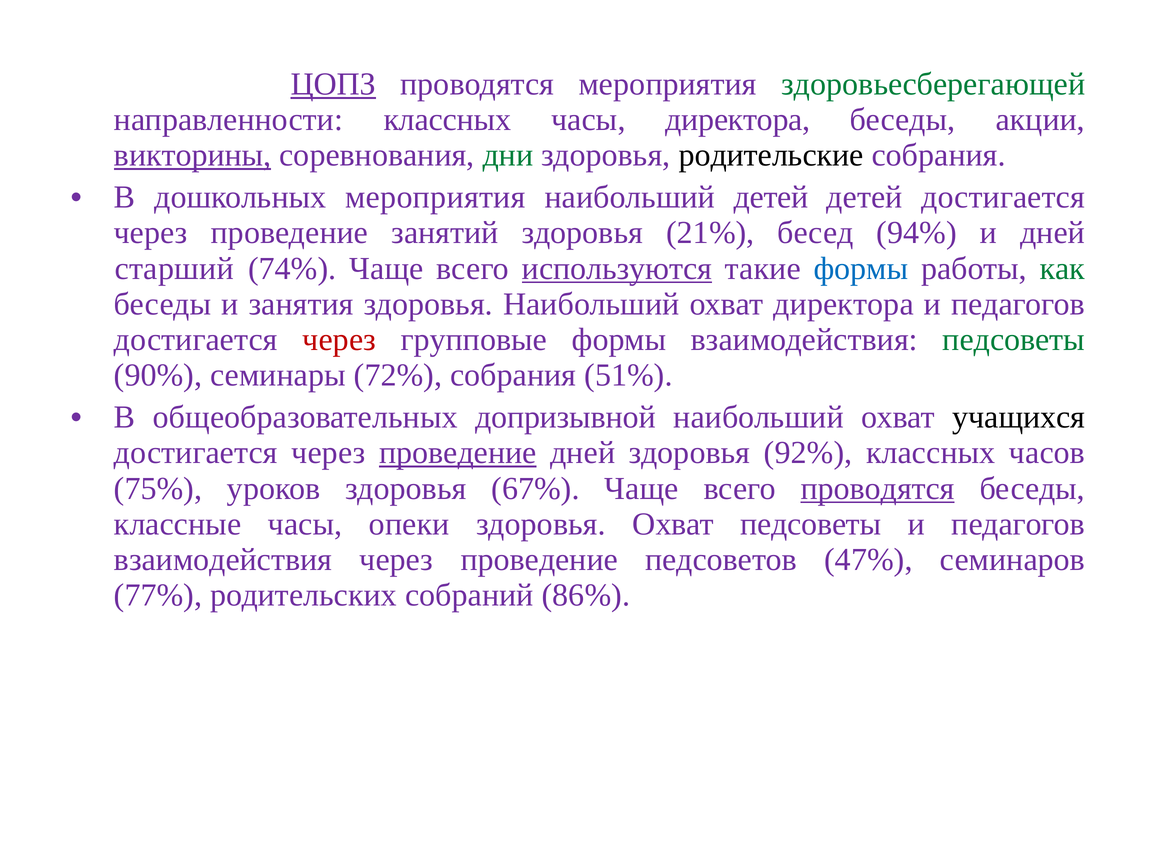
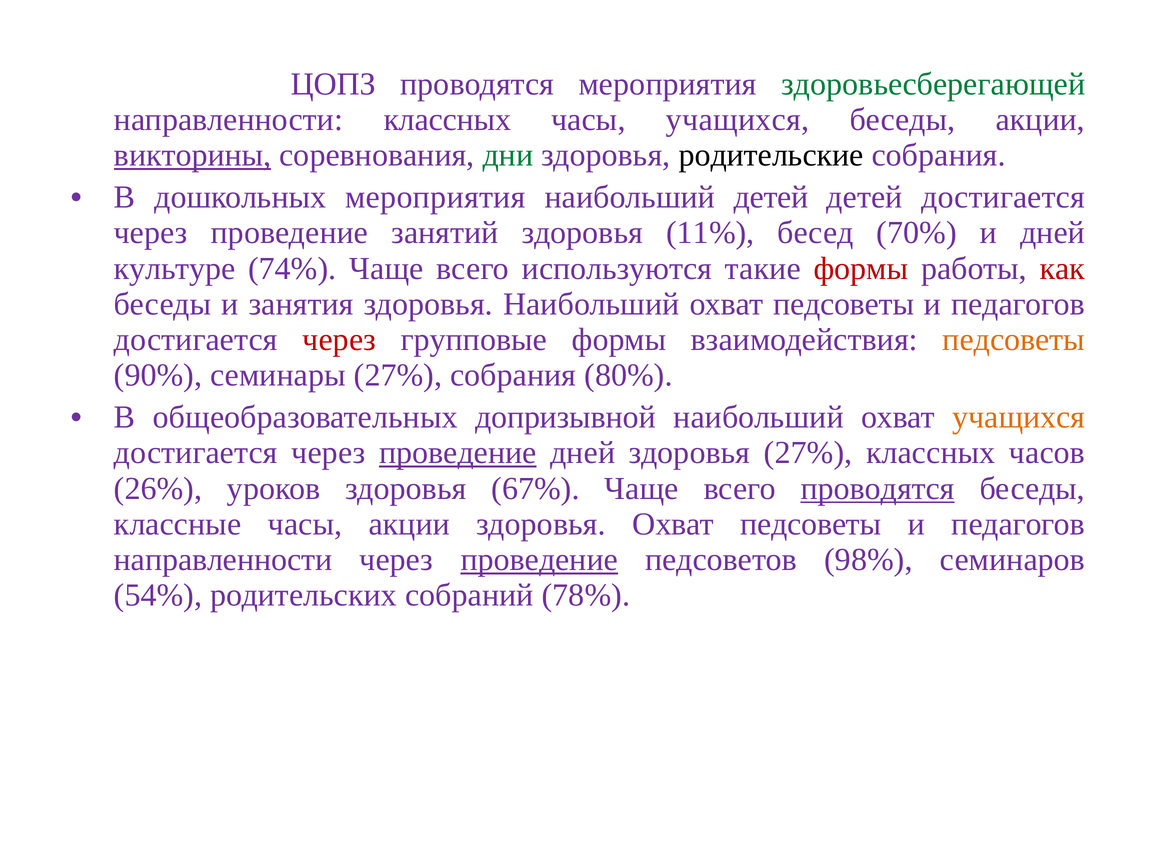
ЦОПЗ underline: present -> none (333, 84)
часы директора: директора -> учащихся (738, 120)
21%: 21% -> 11% (710, 233)
94%: 94% -> 70% (917, 233)
старший: старший -> культуре (175, 269)
используются underline: present -> none (617, 269)
формы colour: blue -> red (861, 269)
как colour: green -> red (1062, 269)
Наибольший охват директора: директора -> педсоветы (844, 304)
педсоветы colour: green -> orange (1014, 340)
семинары 72%: 72% -> 27% (398, 375)
51%: 51% -> 80% (628, 375)
учащихся colour: black -> orange (1019, 417)
здоровья 92%: 92% -> 27% (808, 453)
75%: 75% -> 26% (158, 489)
часы опеки: опеки -> акции (409, 524)
взаимодействия: взаимодействия -> направленности (223, 560)
проведение underline: none -> present (539, 560)
47%: 47% -> 98% (868, 560)
77%: 77% -> 54% (158, 595)
86%: 86% -> 78% (586, 595)
